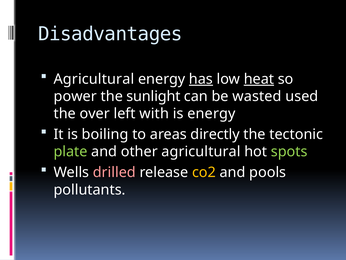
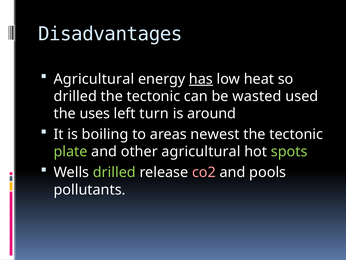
heat underline: present -> none (259, 79)
power: power -> drilled (75, 96)
sunlight: sunlight -> tectonic (153, 96)
over: over -> uses (95, 113)
with: with -> turn (154, 113)
is energy: energy -> around (212, 113)
directly: directly -> newest (215, 134)
drilled colour: pink -> light green (114, 172)
co2 colour: yellow -> pink (204, 172)
